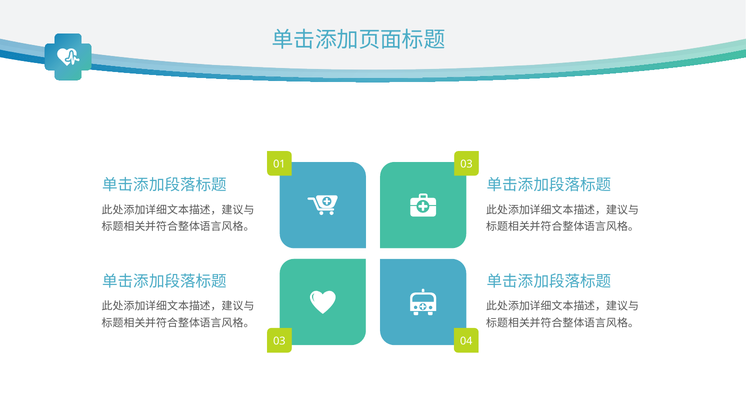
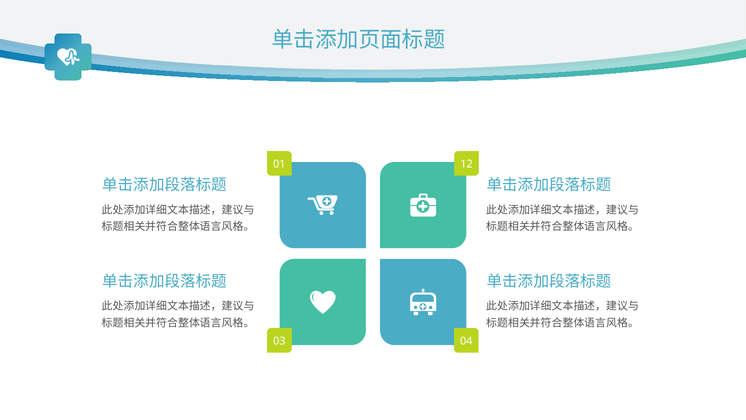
01 03: 03 -> 12 (466, 164)
